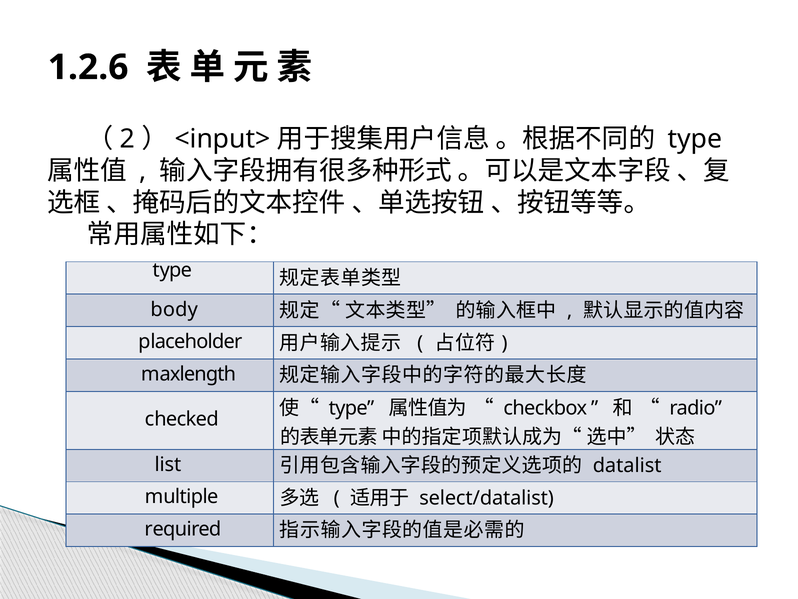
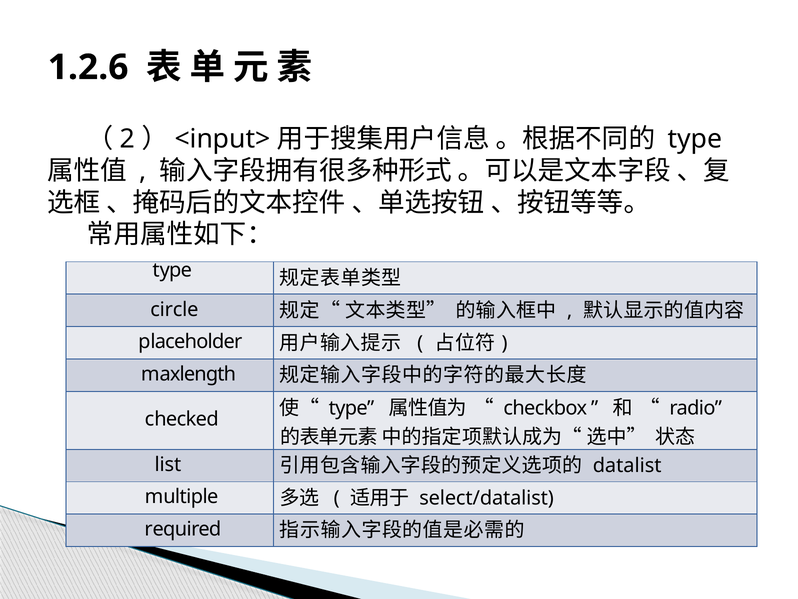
body: body -> circle (174, 309)
